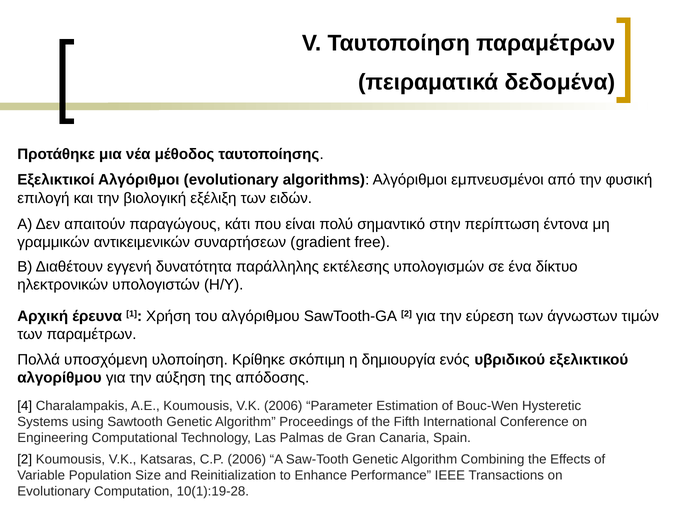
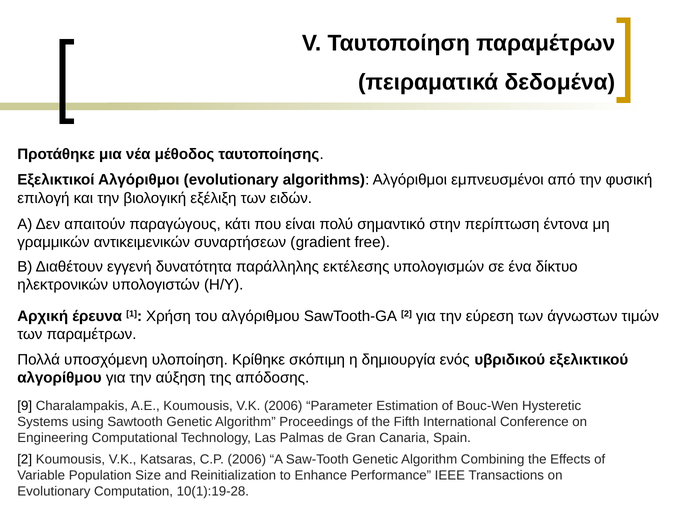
4: 4 -> 9 (25, 407)
